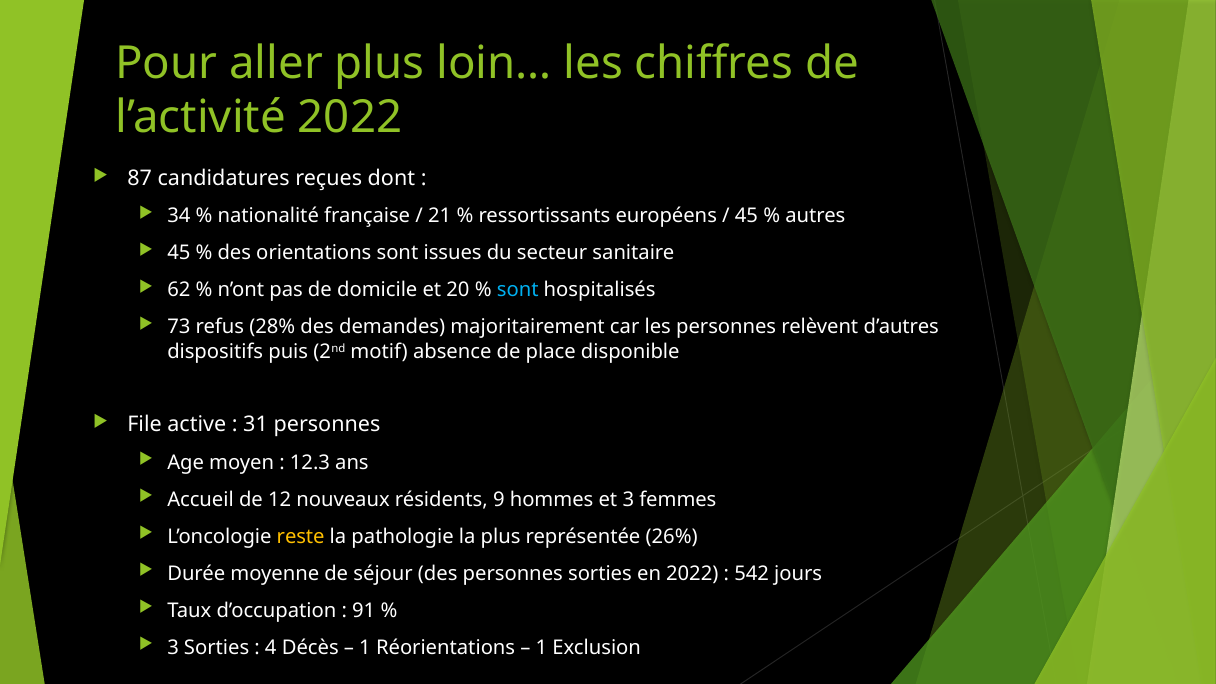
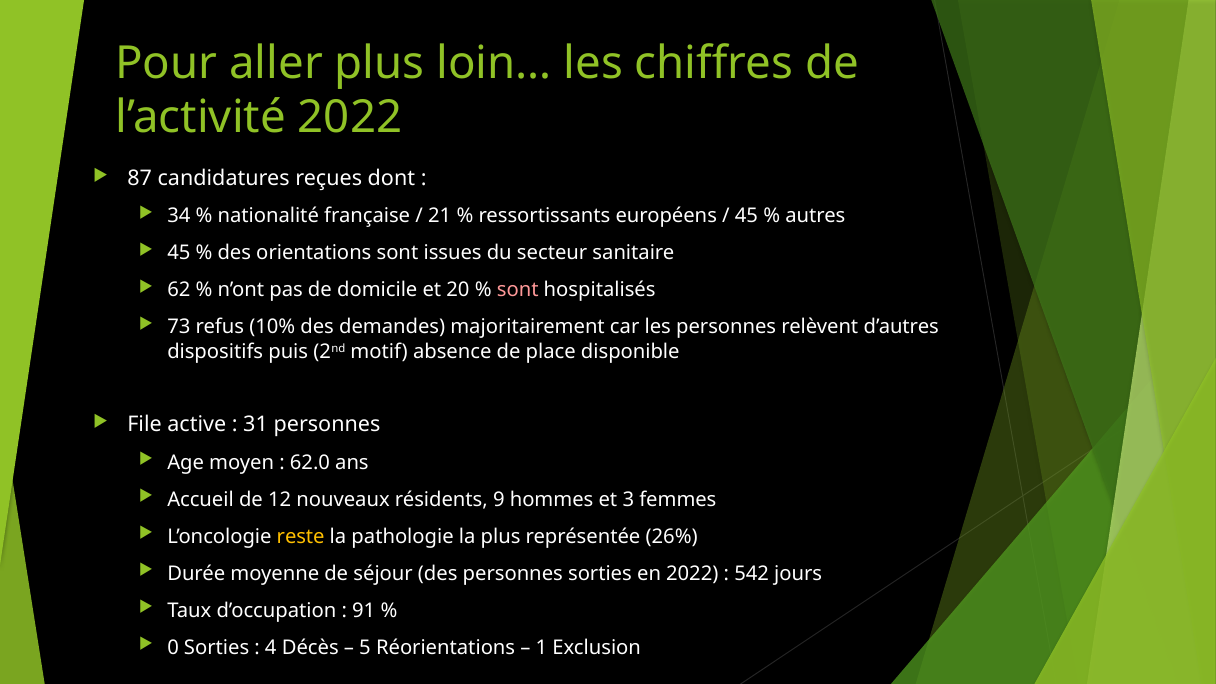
sont colour: light blue -> pink (518, 290)
28%: 28% -> 10% (272, 327)
12.3: 12.3 -> 62.0 (310, 463)
3: 3 -> 0 (173, 647)
1: 1 -> 5 (365, 647)
